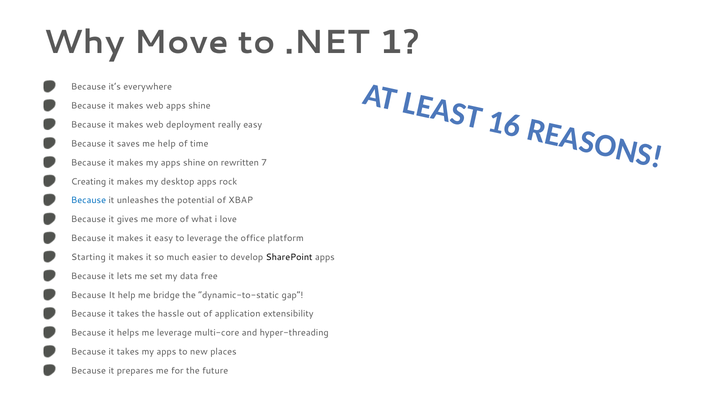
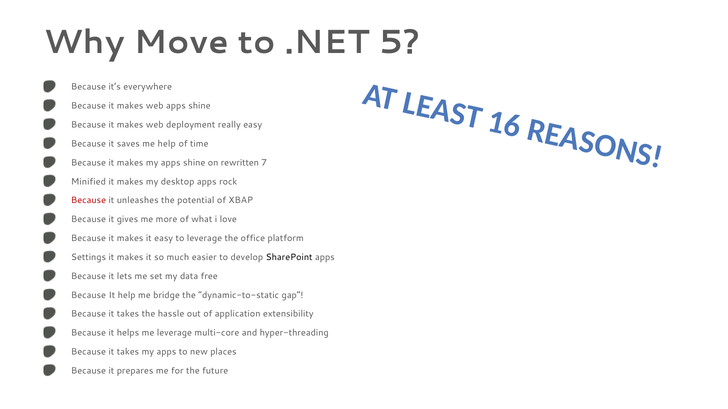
.NET 1: 1 -> 5 (400, 42)
Creating: Creating -> Minified (88, 182)
Because colour: blue -> red (89, 201)
Starting: Starting -> Settings (89, 258)
